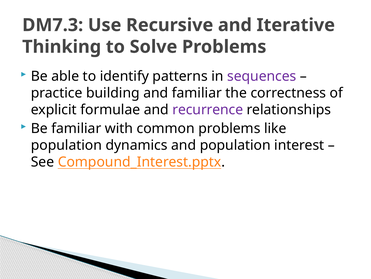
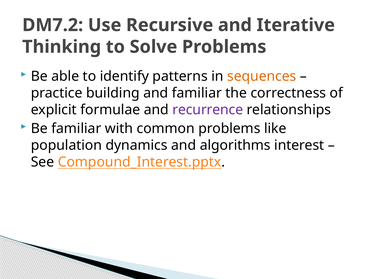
DM7.3: DM7.3 -> DM7.2 (53, 25)
sequences colour: purple -> orange (262, 76)
and population: population -> algorithms (235, 145)
